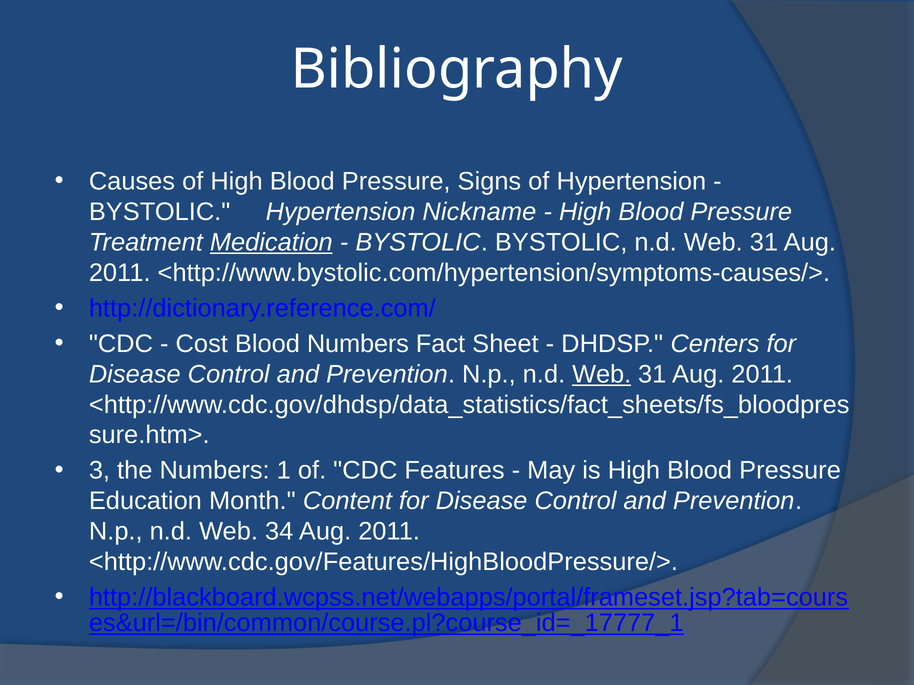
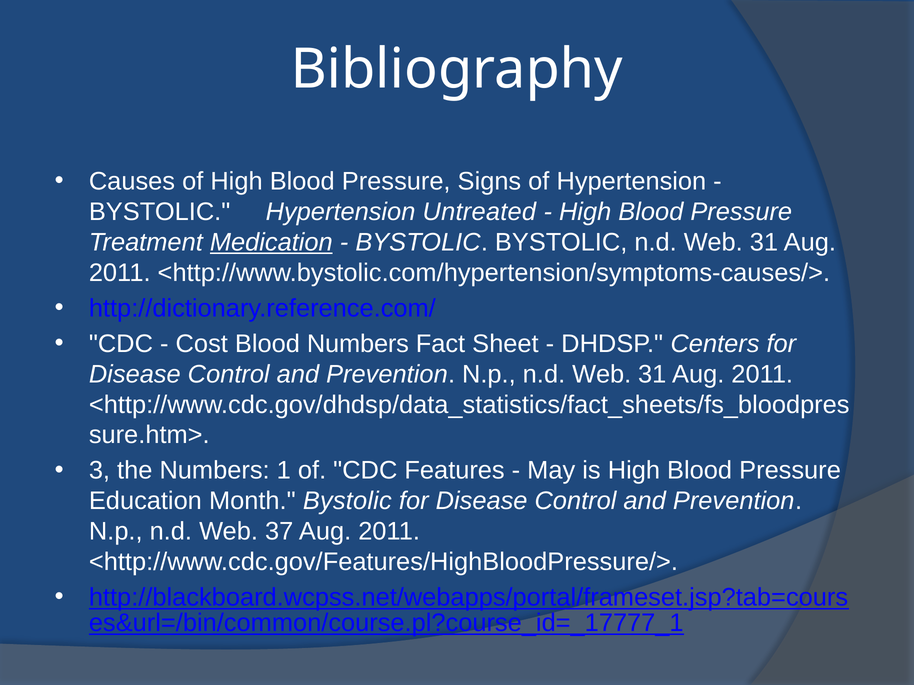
Nickname: Nickname -> Untreated (479, 212)
Web underline: present -> none (602, 374)
Month Content: Content -> Bystolic (347, 501)
34: 34 -> 37 (279, 532)
